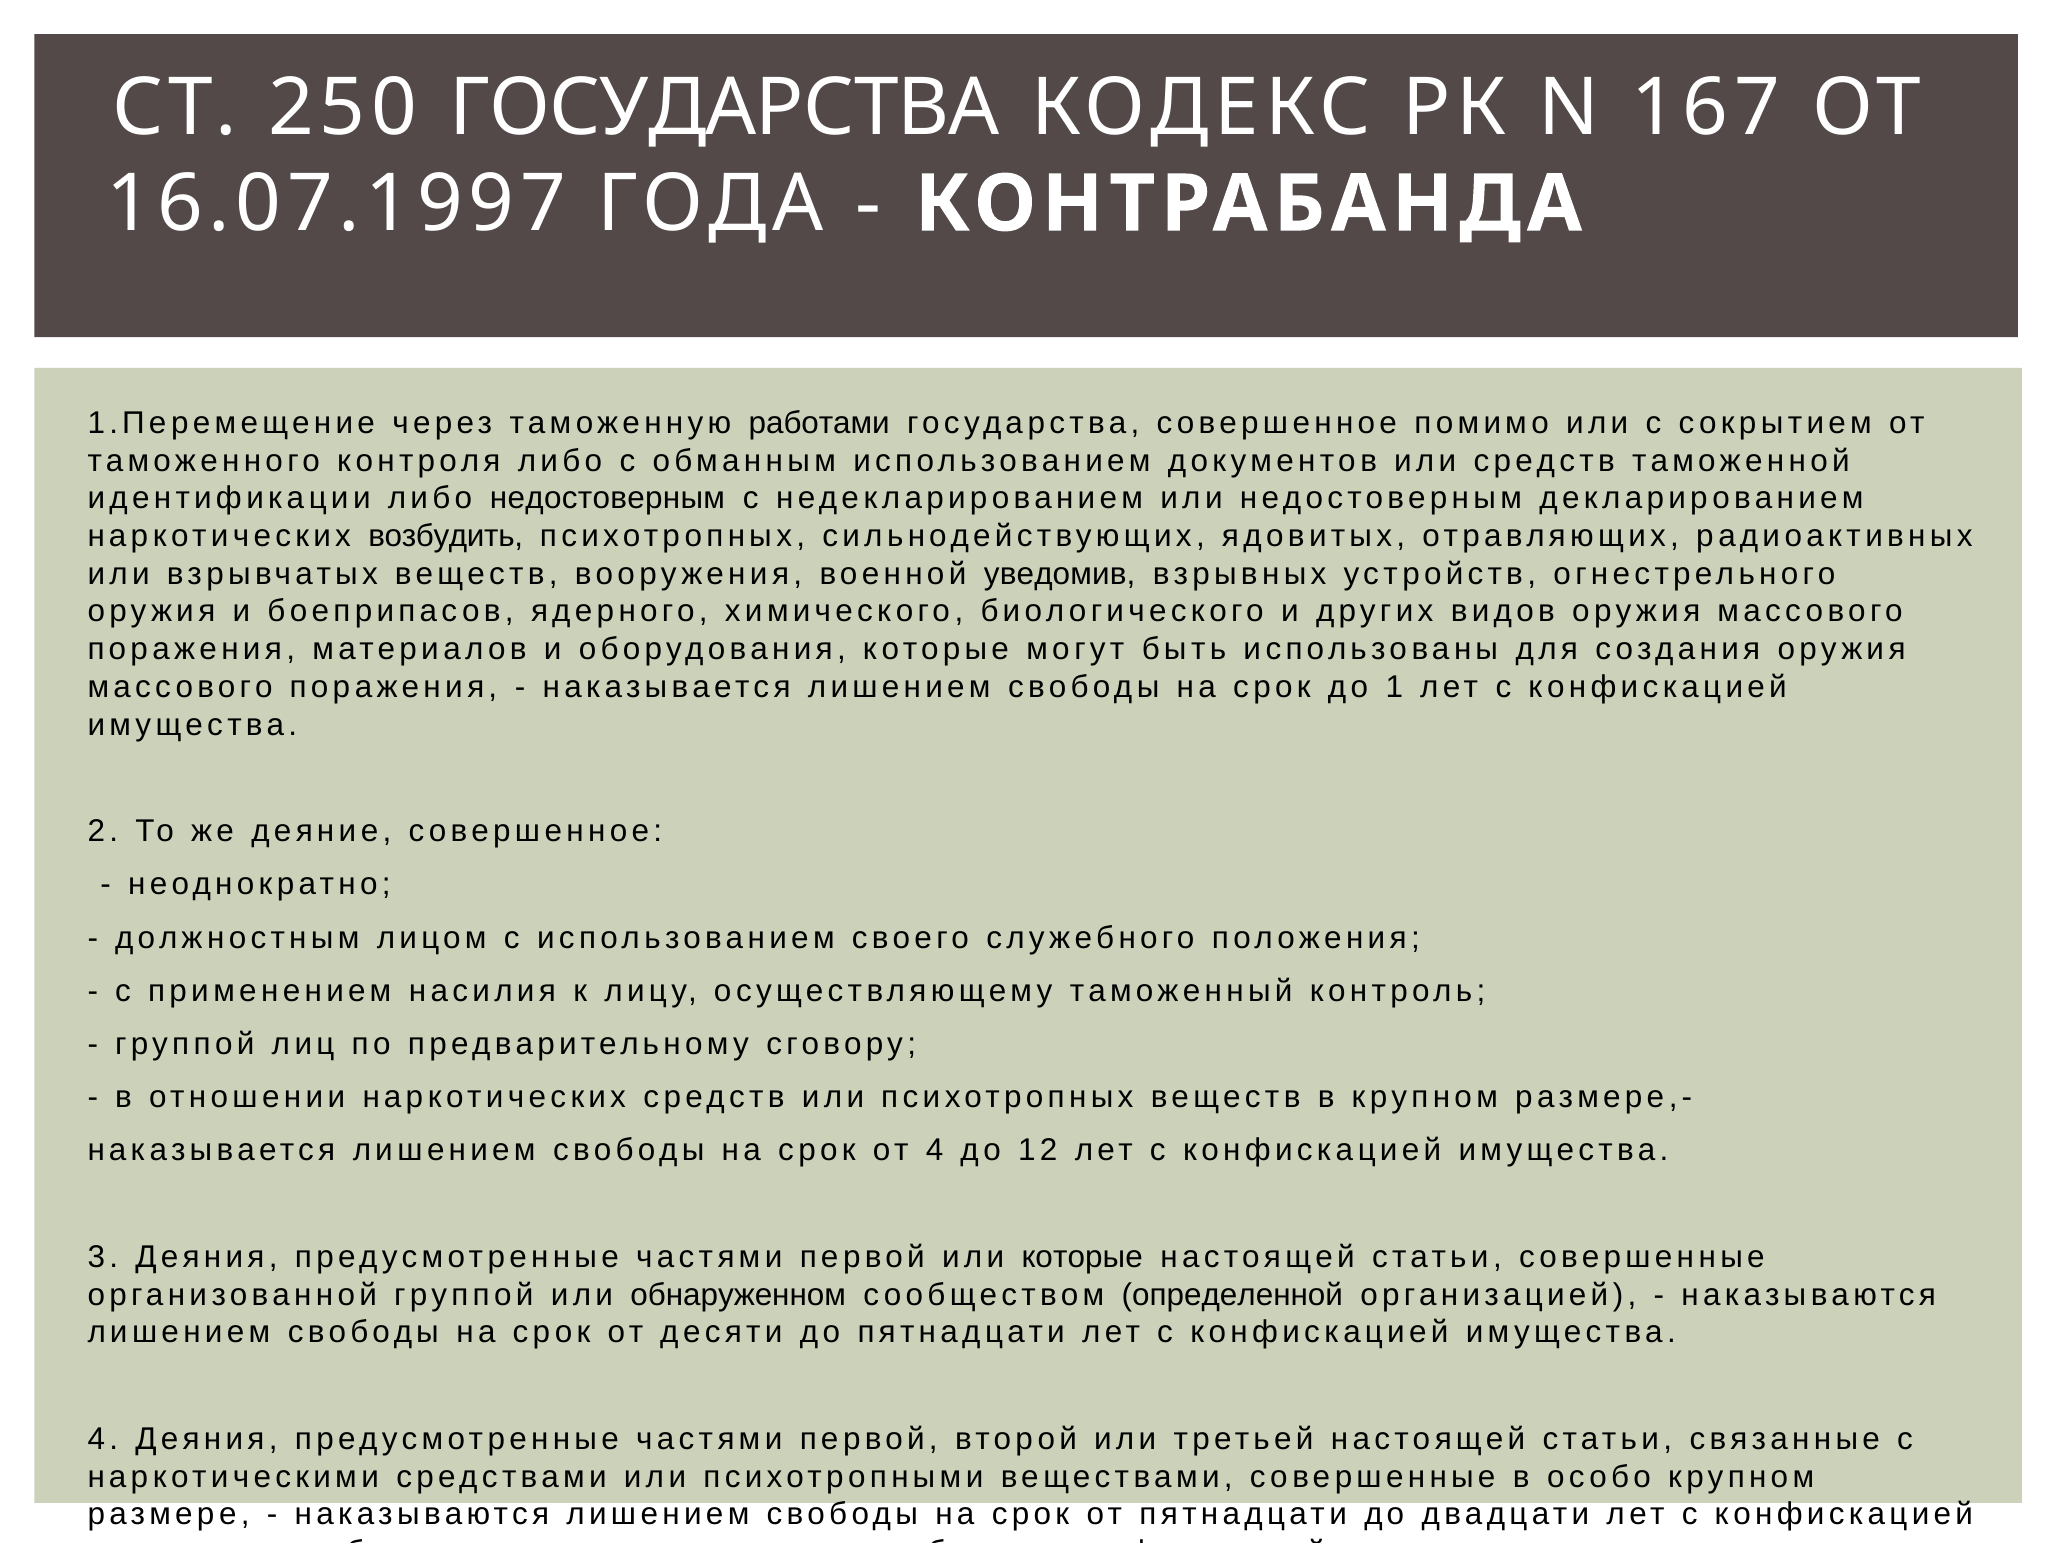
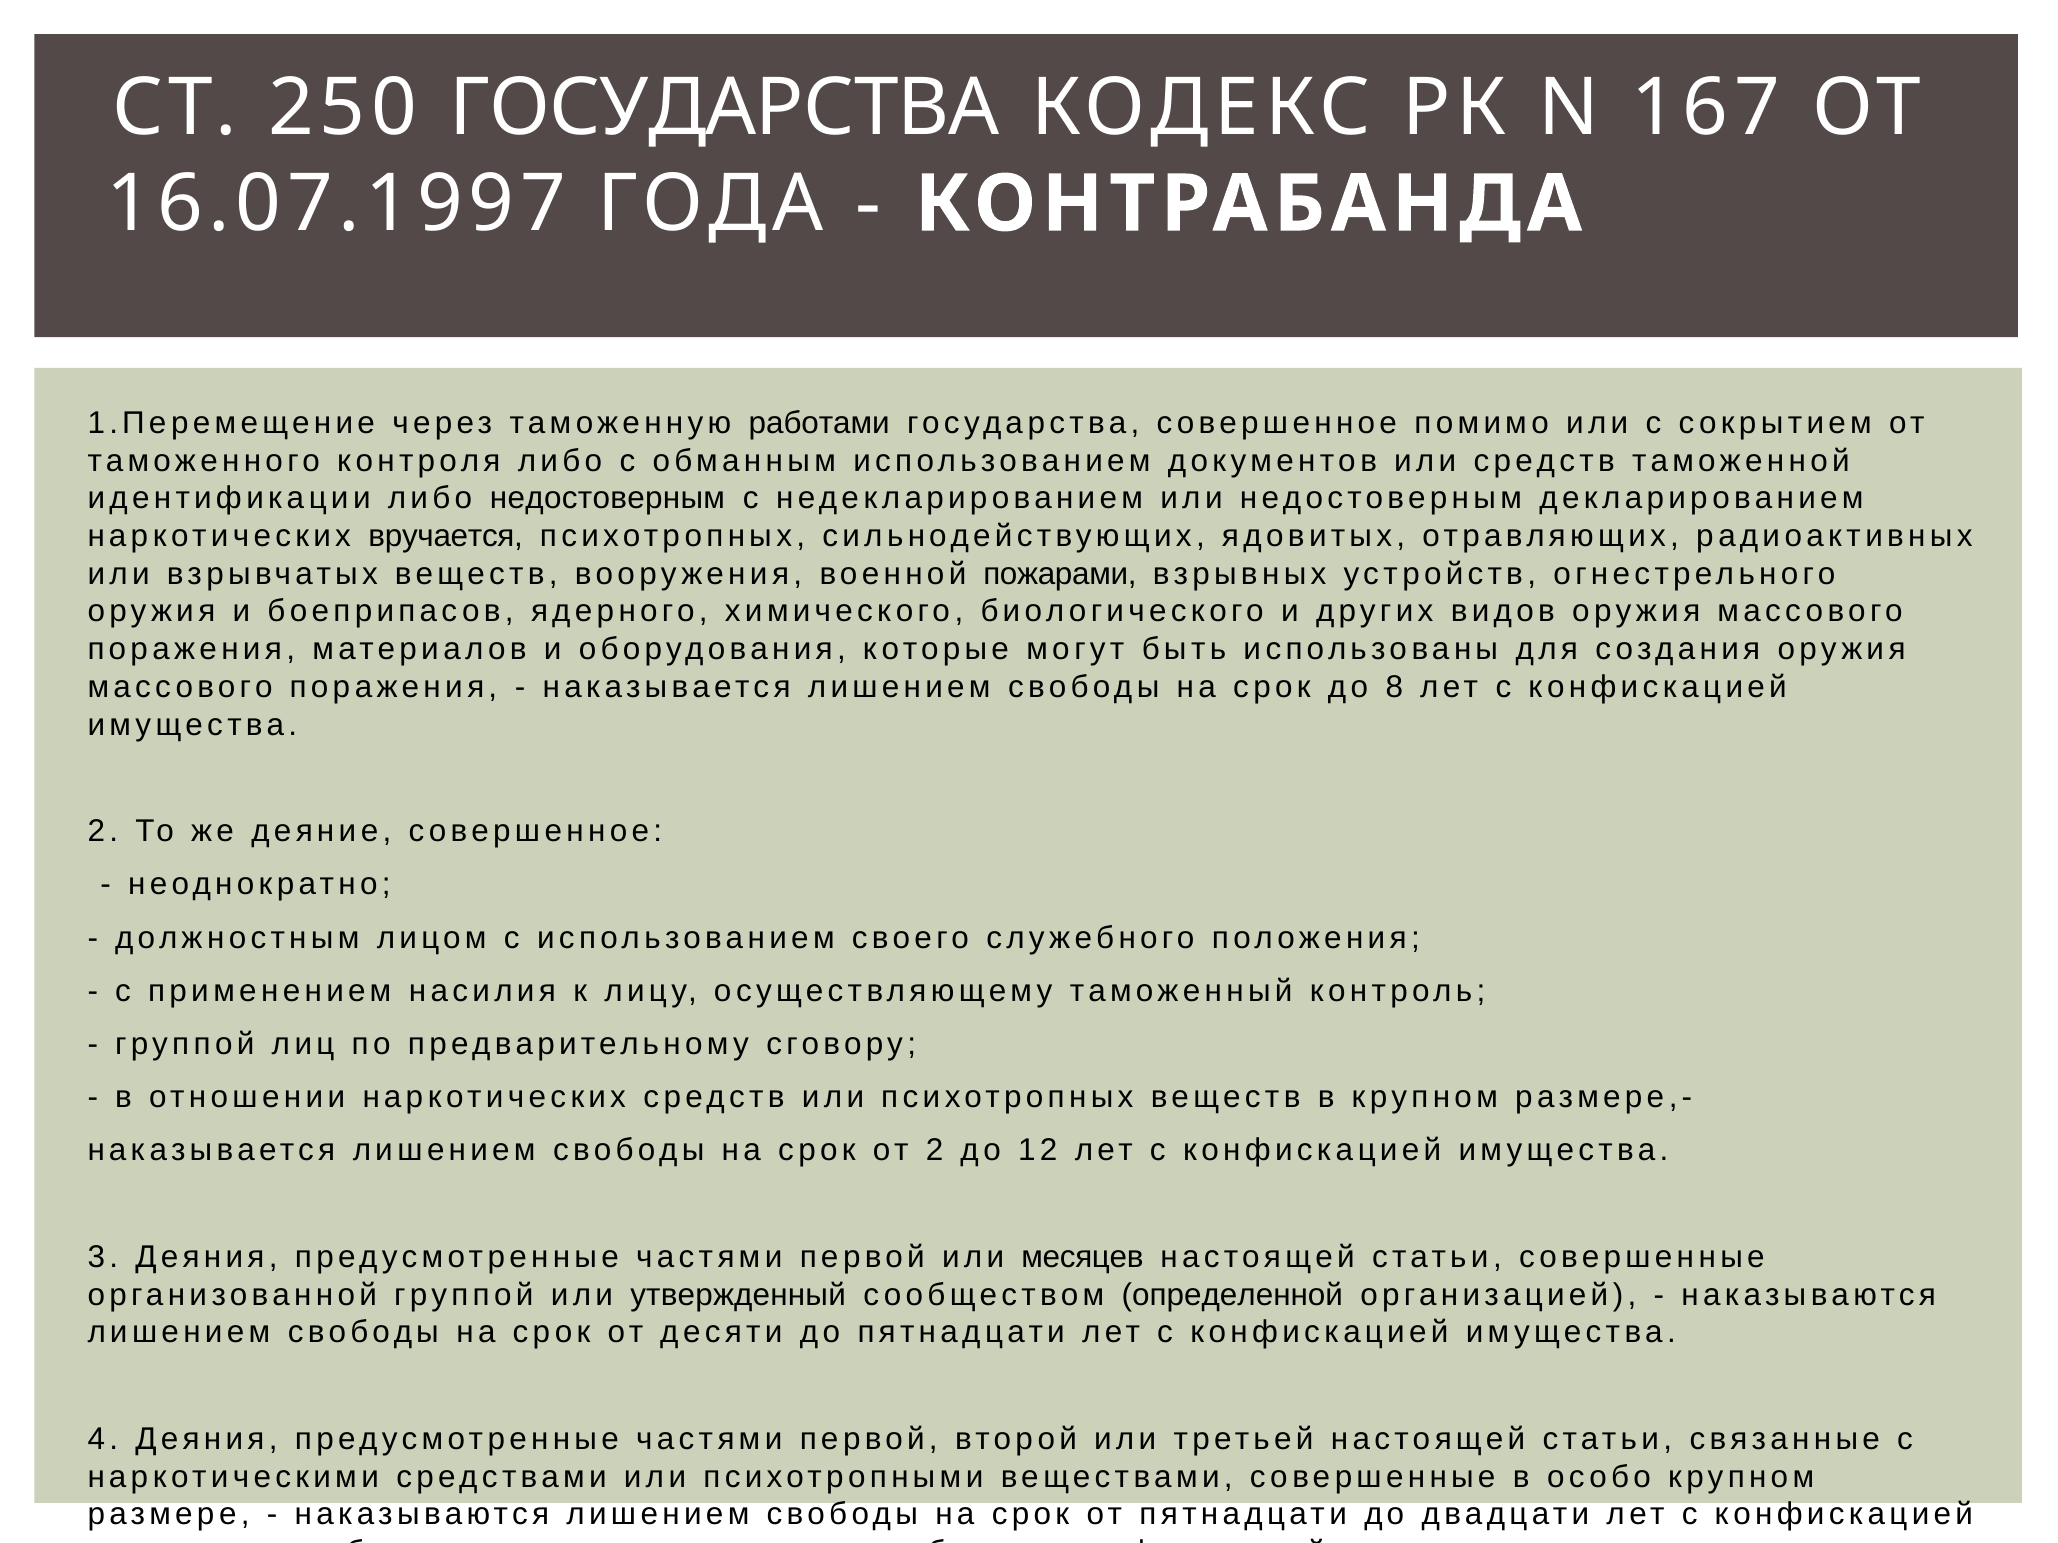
возбудить: возбудить -> вручается (446, 536)
уведомив: уведомив -> пожарами (1060, 574)
1: 1 -> 8 (1394, 687)
от 4: 4 -> 2 (935, 1151)
или которые: которые -> месяцев (1082, 1257)
обнаруженном: обнаруженном -> утвержденный (738, 1295)
